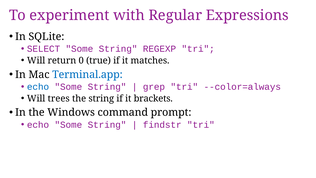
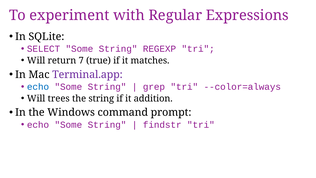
0: 0 -> 7 (81, 60)
Terminal.app colour: blue -> purple (87, 74)
brackets: brackets -> addition (153, 98)
